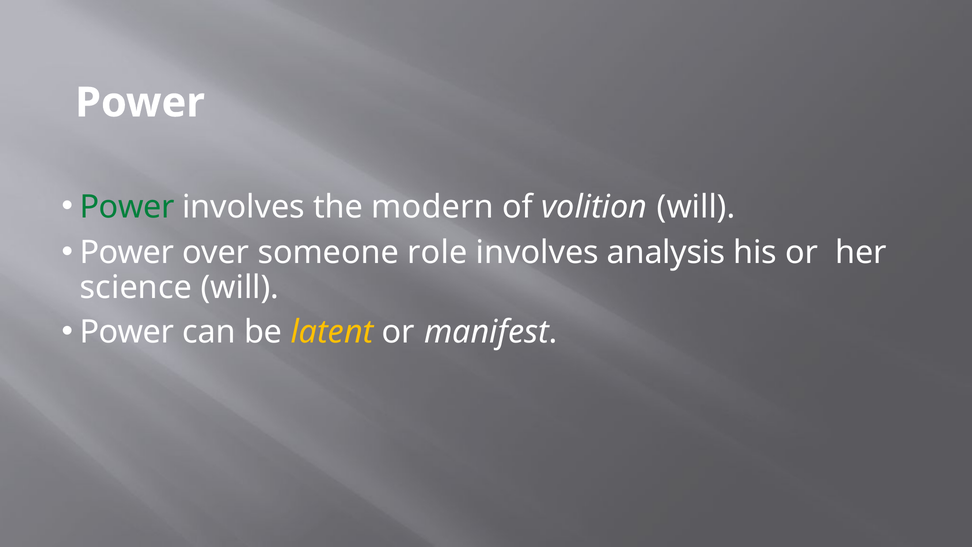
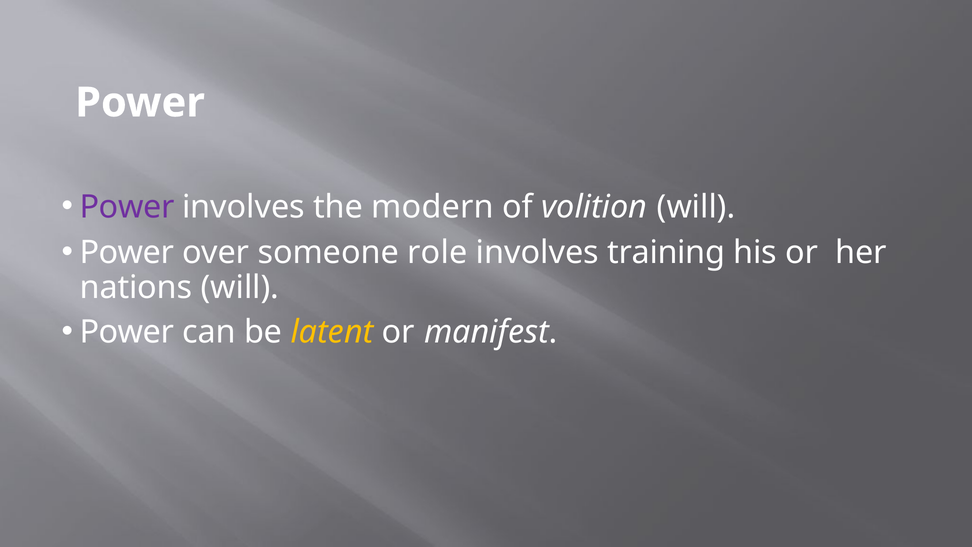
Power colour: green -> purple (127, 207)
analysis: analysis -> training (666, 253)
science: science -> nations (136, 288)
